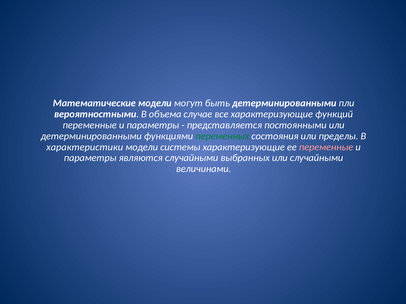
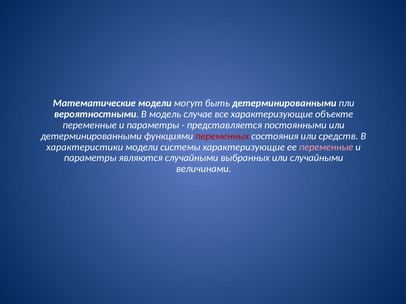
объема: объема -> модель (165, 114)
функций: функций -> объекте (334, 114)
переменных colour: green -> red (222, 136)
пределы: пределы -> средств (338, 136)
